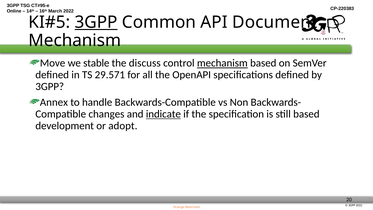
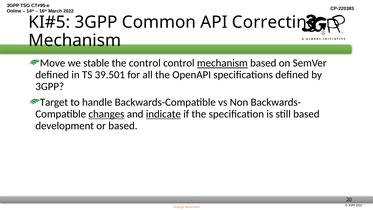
3GPP underline: present -> none (96, 22)
Document: Document -> Correcting (275, 22)
the discuss: discuss -> control (145, 63)
29.571: 29.571 -> 39.501 (110, 75)
Annex: Annex -> Target (54, 102)
changes underline: none -> present (106, 114)
or adopt: adopt -> based (123, 126)
